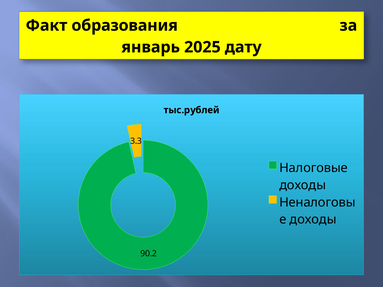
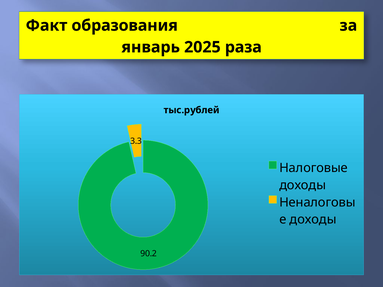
дату: дату -> раза (243, 47)
